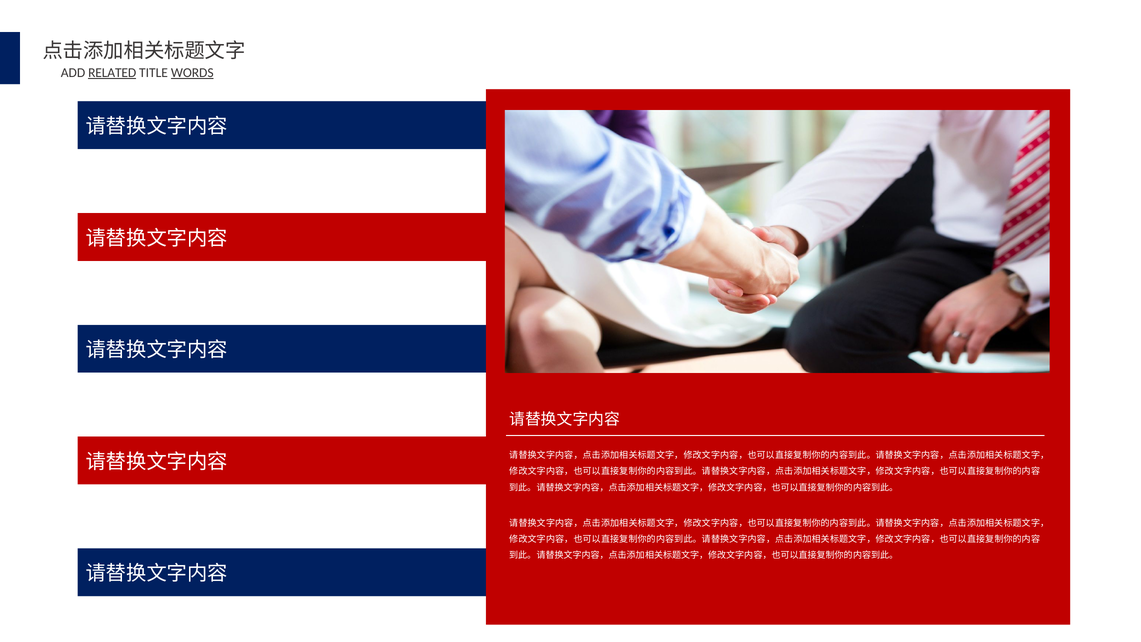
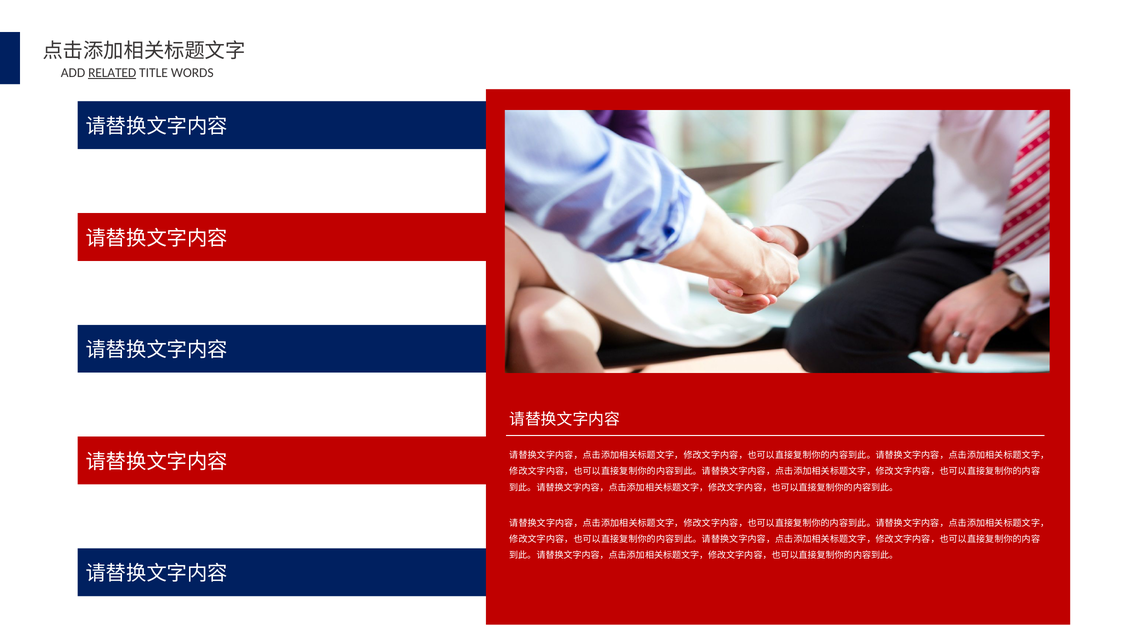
WORDS underline: present -> none (192, 73)
